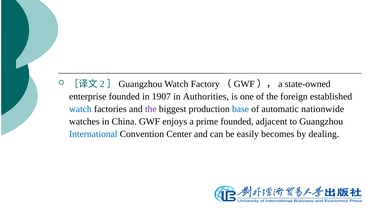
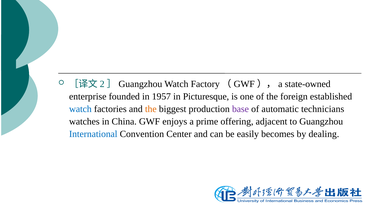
1907: 1907 -> 1957 (161, 97)
Authorities: Authorities -> Picturesque (206, 97)
the colour: purple -> orange (151, 109)
base colour: blue -> purple (240, 109)
nationwide: nationwide -> technicians (323, 109)
prime founded: founded -> offering (237, 122)
